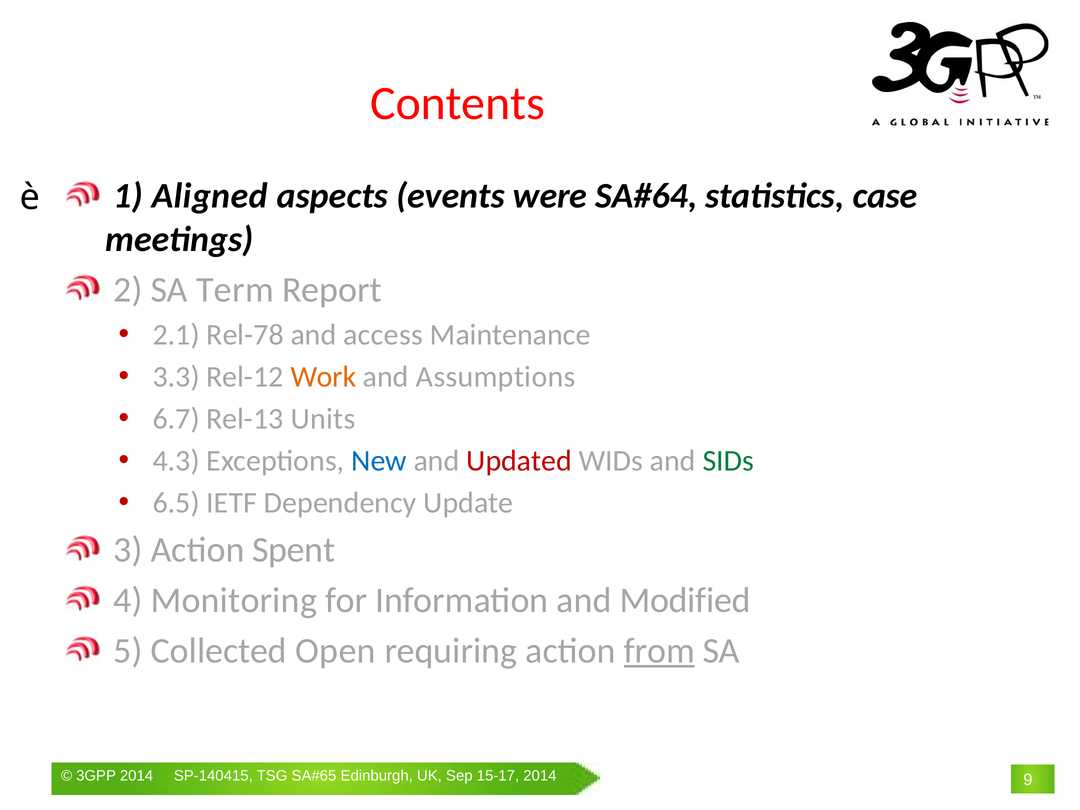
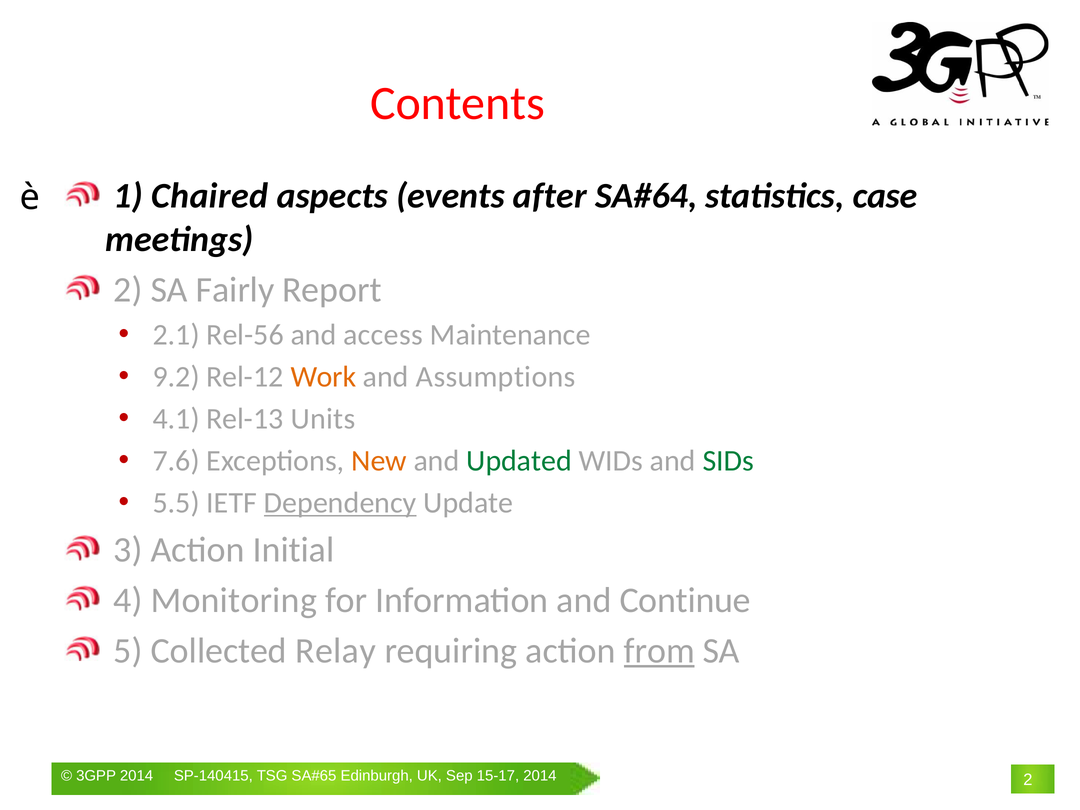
Aligned: Aligned -> Chaired (210, 196)
were: were -> after (550, 196)
Term: Term -> Fairly (235, 290)
Rel-78: Rel-78 -> Rel-56 (245, 335)
3.3: 3.3 -> 9.2 (176, 377)
6.7: 6.7 -> 4.1 (176, 419)
4.3: 4.3 -> 7.6 (176, 461)
New colour: blue -> orange (379, 461)
Updated colour: red -> green (519, 461)
6.5: 6.5 -> 5.5 (176, 503)
Dependency underline: none -> present (340, 503)
Spent: Spent -> Initial (293, 550)
Modified: Modified -> Continue (685, 600)
Open: Open -> Relay (336, 651)
9: 9 -> 2 (1028, 780)
